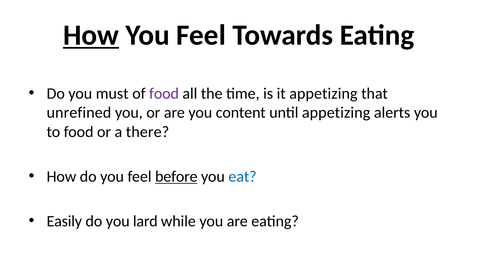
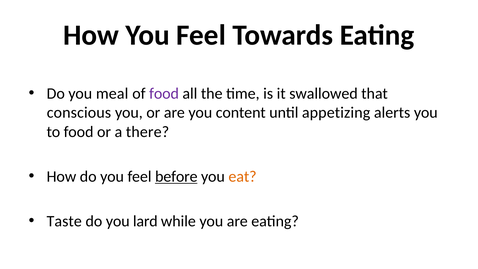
How underline: present -> none (91, 35)
must: must -> meal (112, 94)
it appetizing: appetizing -> swallowed (323, 94)
unrefined: unrefined -> conscious (79, 113)
eat colour: blue -> orange (243, 176)
Easily: Easily -> Taste (64, 221)
